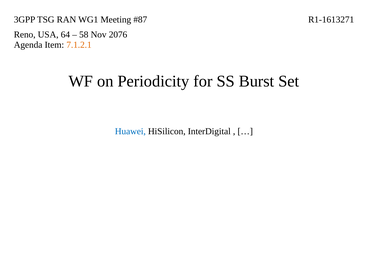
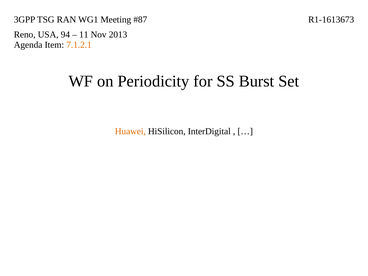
R1-1613271: R1-1613271 -> R1-1613673 (331, 20)
64: 64 -> 94 (65, 35)
58: 58 -> 11 (84, 35)
2076: 2076 -> 2013 (118, 35)
Huawei colour: blue -> orange (130, 131)
